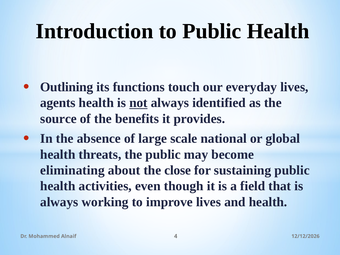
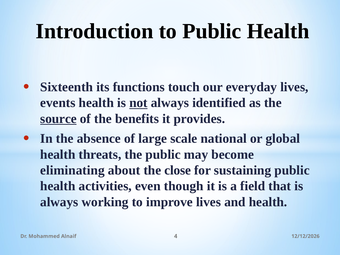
Outlining: Outlining -> Sixteenth (67, 87)
agents: agents -> events (58, 103)
source underline: none -> present (58, 119)
